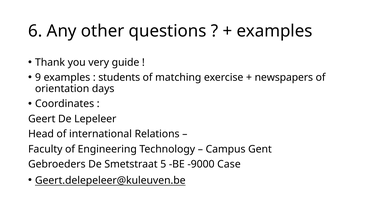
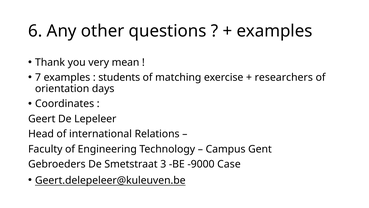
guide: guide -> mean (126, 62)
9: 9 -> 7 (38, 77)
newspapers: newspapers -> researchers (284, 77)
5: 5 -> 3 (163, 164)
